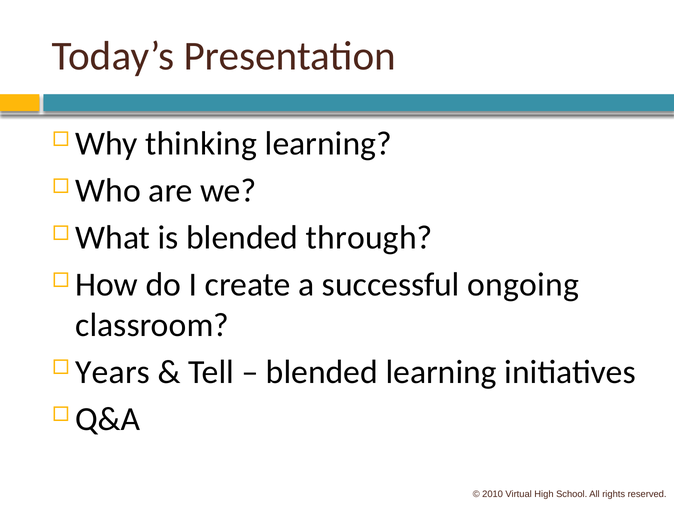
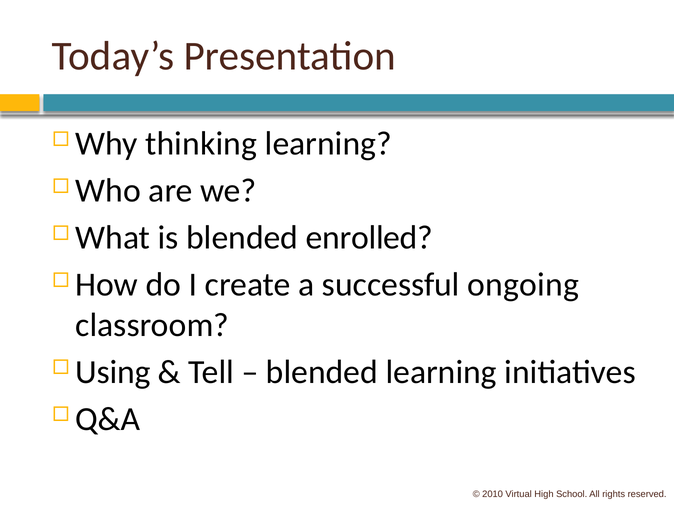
through: through -> enrolled (369, 238)
Years: Years -> Using (113, 372)
